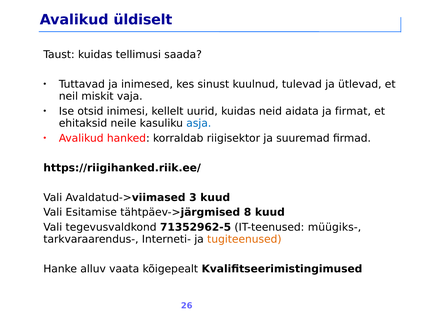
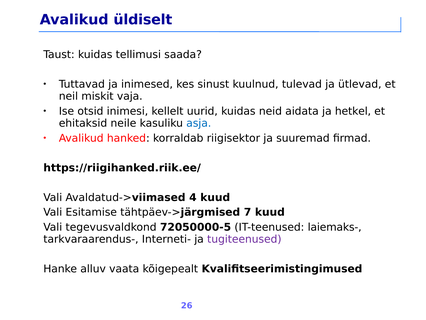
firmat: firmat -> hetkel (353, 111)
3: 3 -> 4 (193, 197)
8: 8 -> 7 (248, 212)
71352962-5: 71352962-5 -> 72050000-5 (196, 227)
müügiks-: müügiks- -> laiemaks- (335, 227)
tugiteenused colour: orange -> purple (244, 239)
